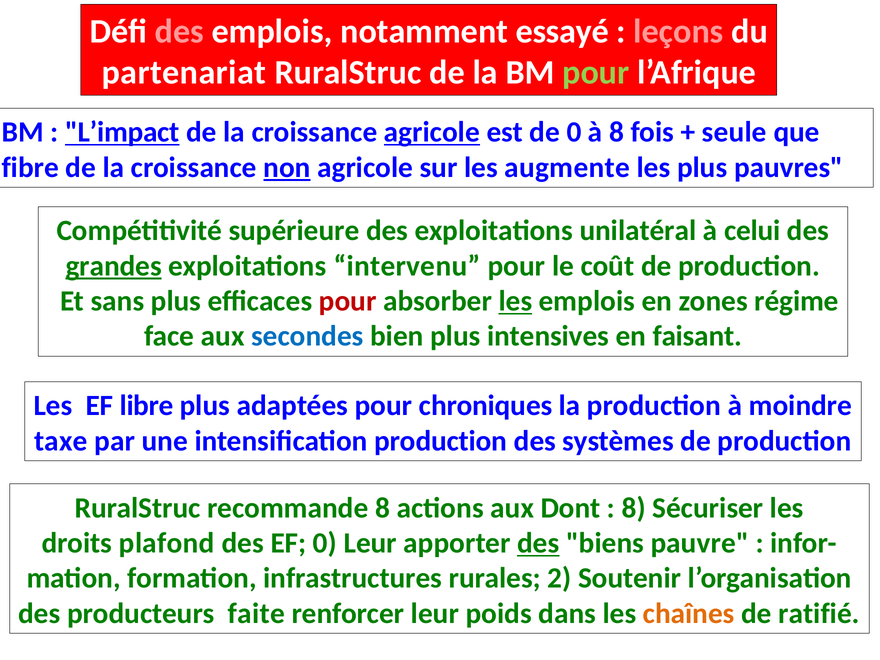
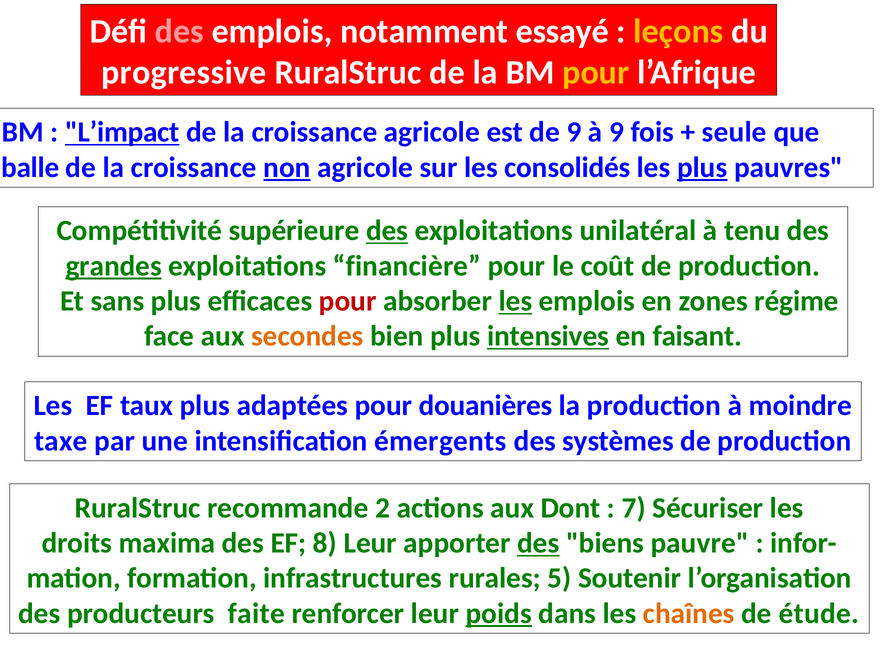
leçons colour: pink -> yellow (678, 32)
partenariat: partenariat -> progressive (184, 73)
pour colour: light green -> yellow (596, 73)
agricole underline: present -> none (432, 132)
de 0: 0 -> 9 (574, 132)
à 8: 8 -> 9 (617, 132)
fibre: fibre -> balle (30, 167)
augmente: augmente -> consolidés (567, 167)
plus underline: none -> present (702, 167)
des underline: none -> present (387, 231)
celui: celui -> tenu (752, 231)
intervenu: intervenu -> financière (407, 266)
secondes colour: blue -> orange (307, 336)
intensives underline: none -> present (548, 336)
libre: libre -> taux (147, 406)
chroniques: chroniques -> douanières (486, 406)
intensification production: production -> émergents (440, 441)
recommande 8: 8 -> 2 (383, 508)
8: 8 -> 7 (634, 508)
plafond: plafond -> maxima (167, 543)
EF 0: 0 -> 8 (325, 543)
2: 2 -> 5 (559, 578)
poids underline: none -> present (499, 613)
ratifié: ratifié -> étude (819, 613)
